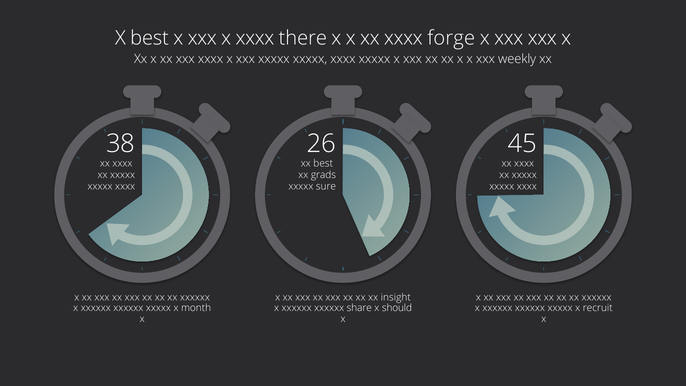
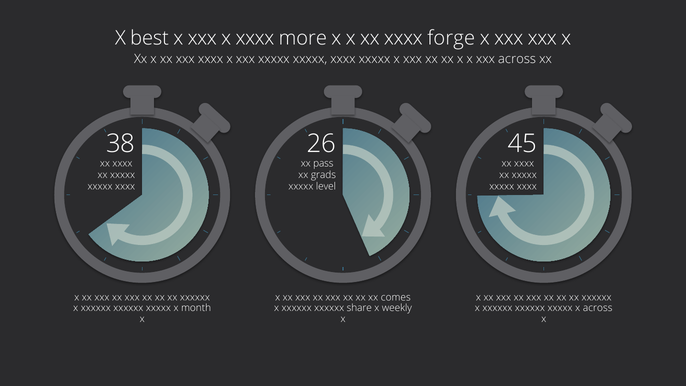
there: there -> more (303, 38)
xxx weekly: weekly -> across (517, 59)
xx best: best -> pass (323, 164)
sure: sure -> level (326, 186)
insight: insight -> comes (396, 297)
should: should -> weekly (397, 308)
x recruit: recruit -> across (598, 308)
